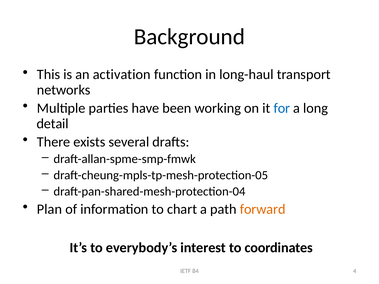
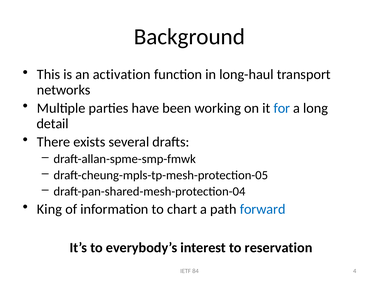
Plan: Plan -> King (50, 209)
forward colour: orange -> blue (263, 209)
coordinates: coordinates -> reservation (279, 248)
